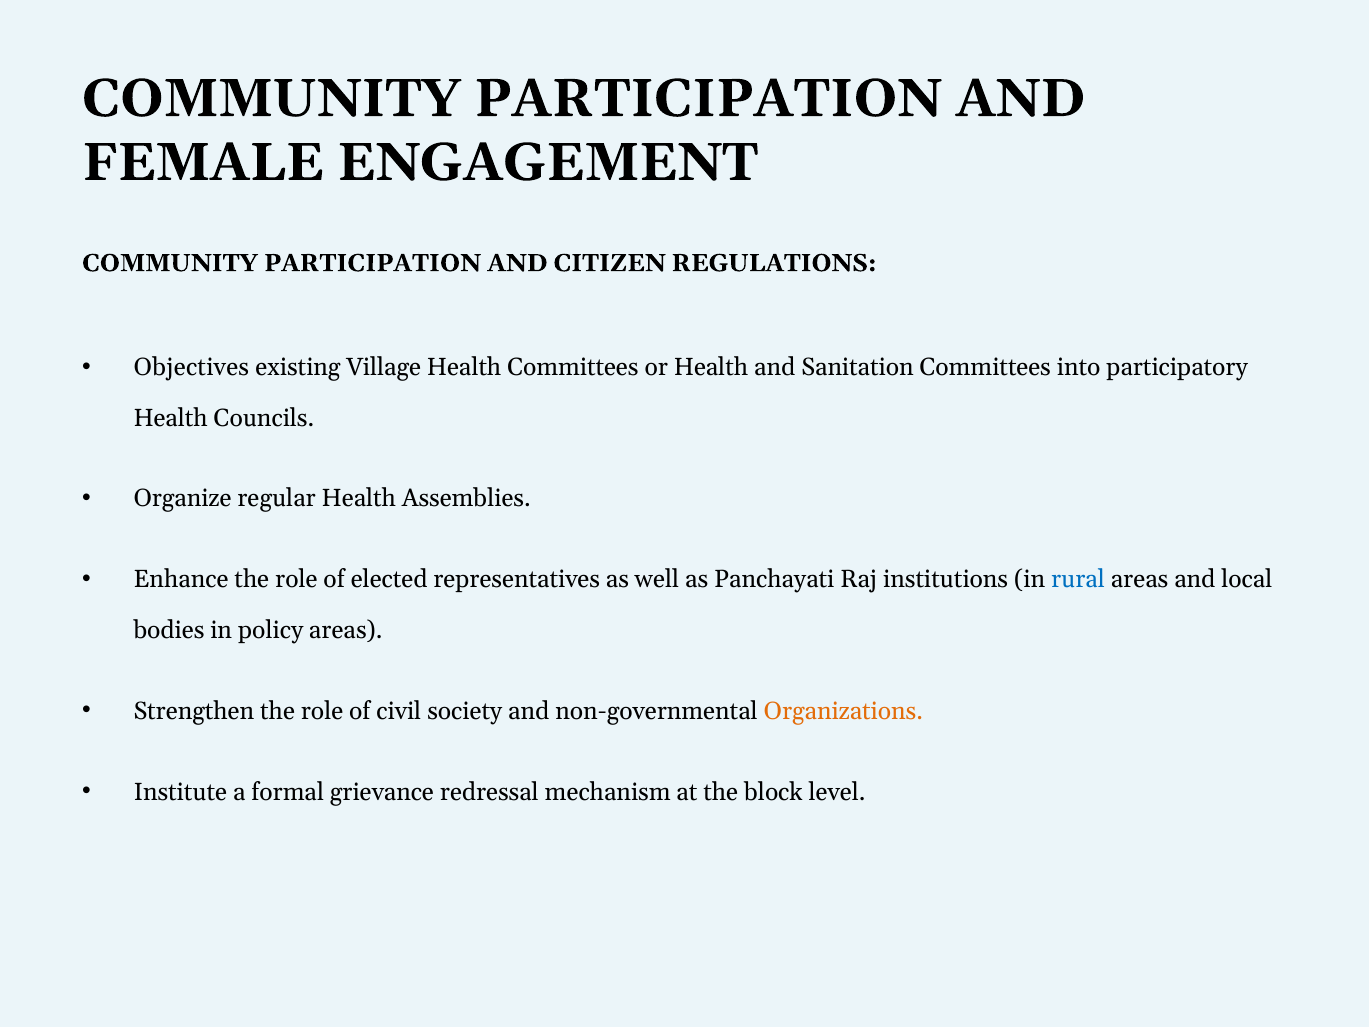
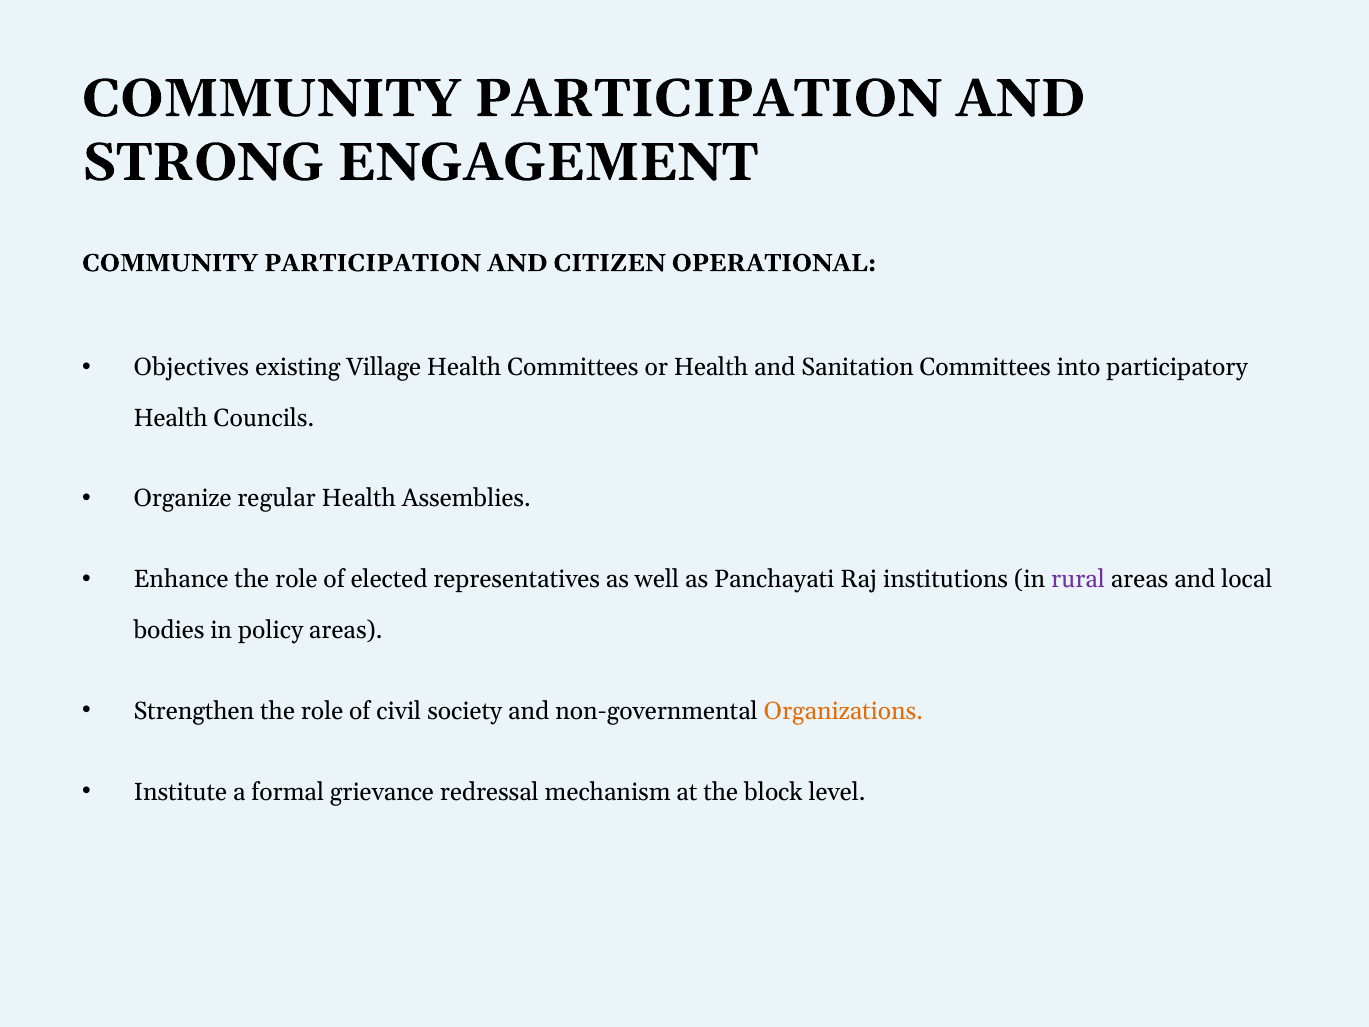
FEMALE: FEMALE -> STRONG (203, 162)
REGULATIONS: REGULATIONS -> OPERATIONAL (774, 263)
rural colour: blue -> purple (1078, 580)
